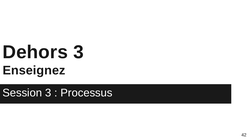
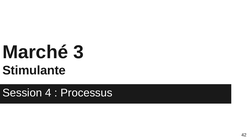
Dehors: Dehors -> Marché (35, 52)
Enseignez: Enseignez -> Stimulante (34, 71)
Session 3: 3 -> 4 (48, 93)
